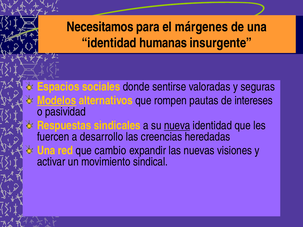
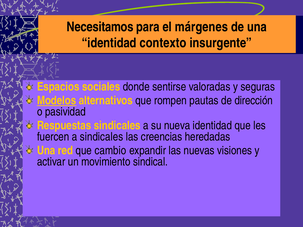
humanas: humanas -> contexto (163, 43)
intereses: intereses -> dirección (254, 101)
nueva underline: present -> none (177, 126)
a desarrollo: desarrollo -> sindicales (102, 137)
